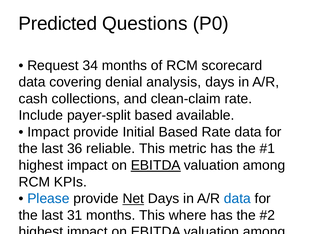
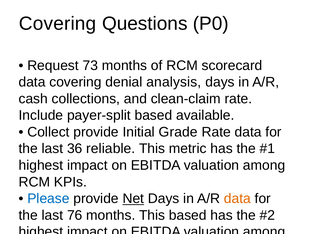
Predicted: Predicted -> Covering (58, 24)
34: 34 -> 73 (90, 65)
Impact: Impact -> Collect (48, 132)
Initial Based: Based -> Grade (178, 132)
EBITDA underline: present -> none (156, 165)
data colour: blue -> orange (237, 198)
31: 31 -> 76 (75, 215)
This where: where -> based (188, 215)
